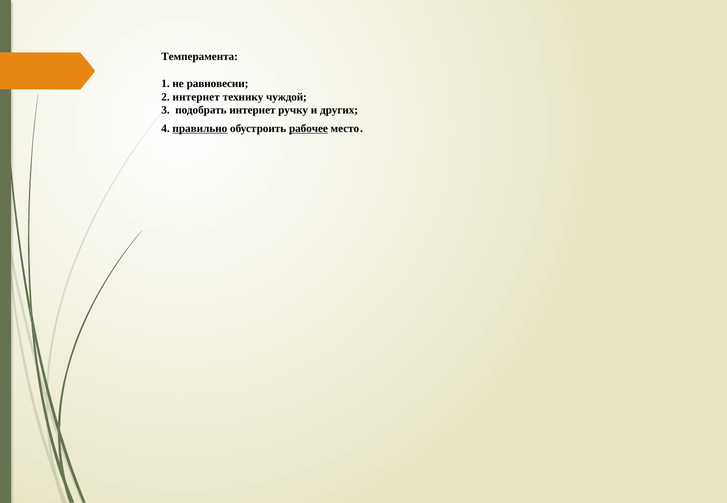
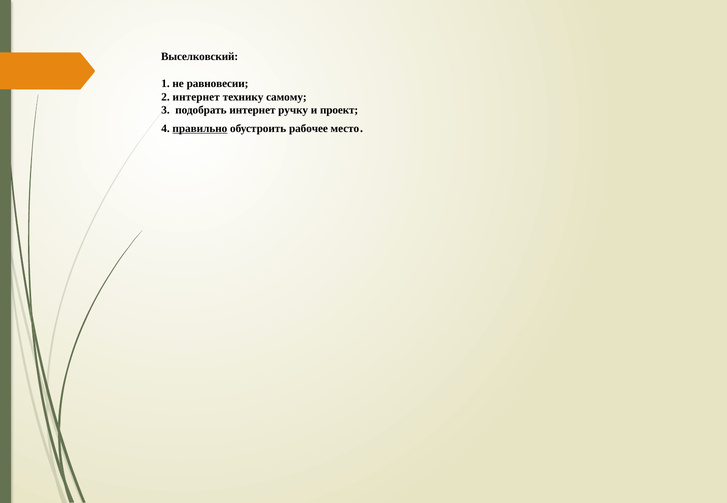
Темперамента: Темперамента -> Выселковский (200, 57)
чуждой: чуждой -> самому (286, 97)
других: других -> проект (339, 110)
рабочее underline: present -> none (308, 128)
